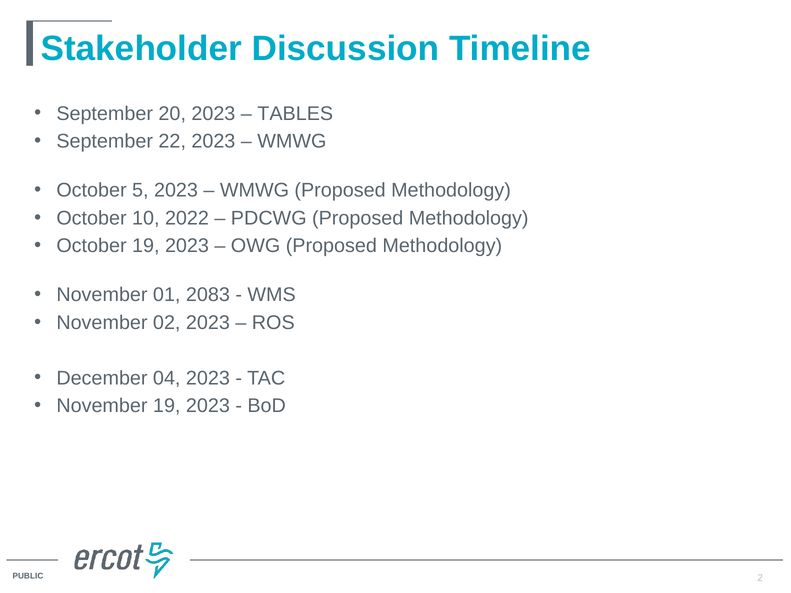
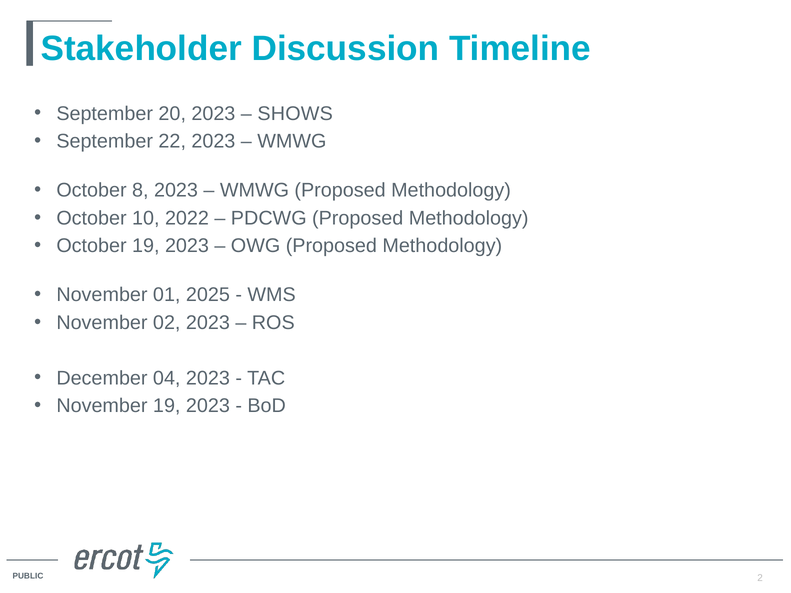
TABLES: TABLES -> SHOWS (295, 114)
5: 5 -> 8 (140, 190)
2083: 2083 -> 2025 (208, 295)
